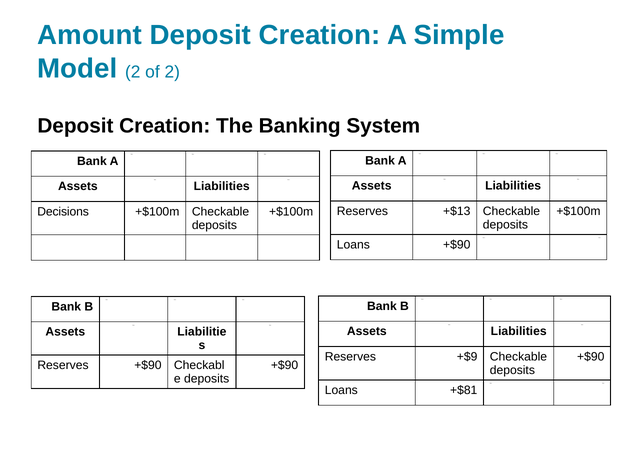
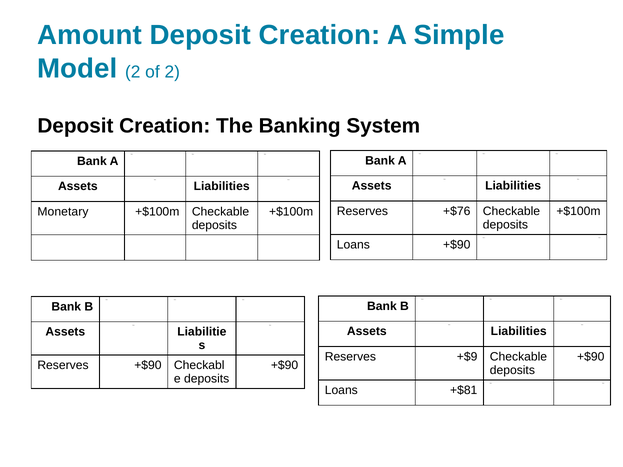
+$13: +$13 -> +$76 (457, 211)
Decisions: Decisions -> Monetary (63, 212)
